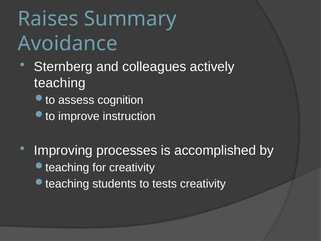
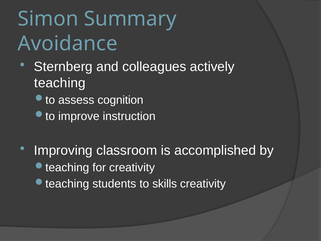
Raises: Raises -> Simon (48, 19)
processes: processes -> classroom (127, 150)
tests: tests -> skills (165, 184)
